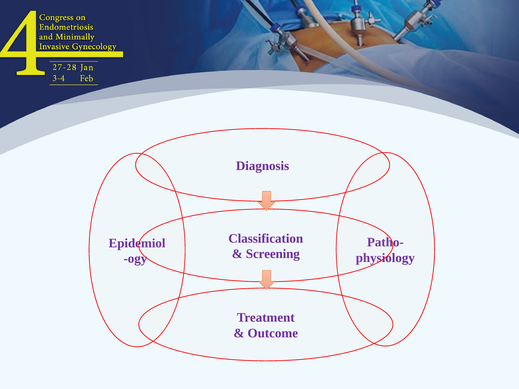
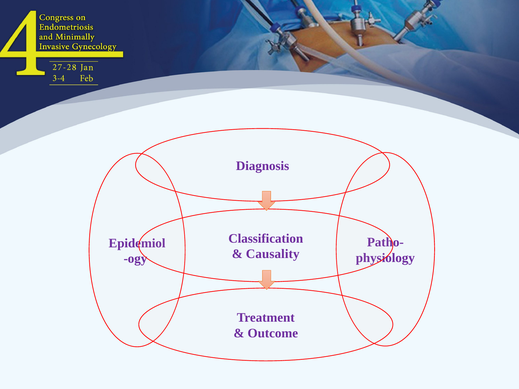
Screening: Screening -> Causality (273, 254)
